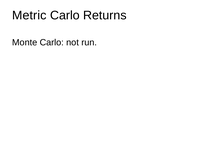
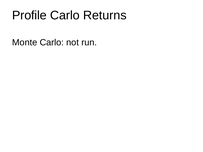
Metric: Metric -> Profile (29, 15)
